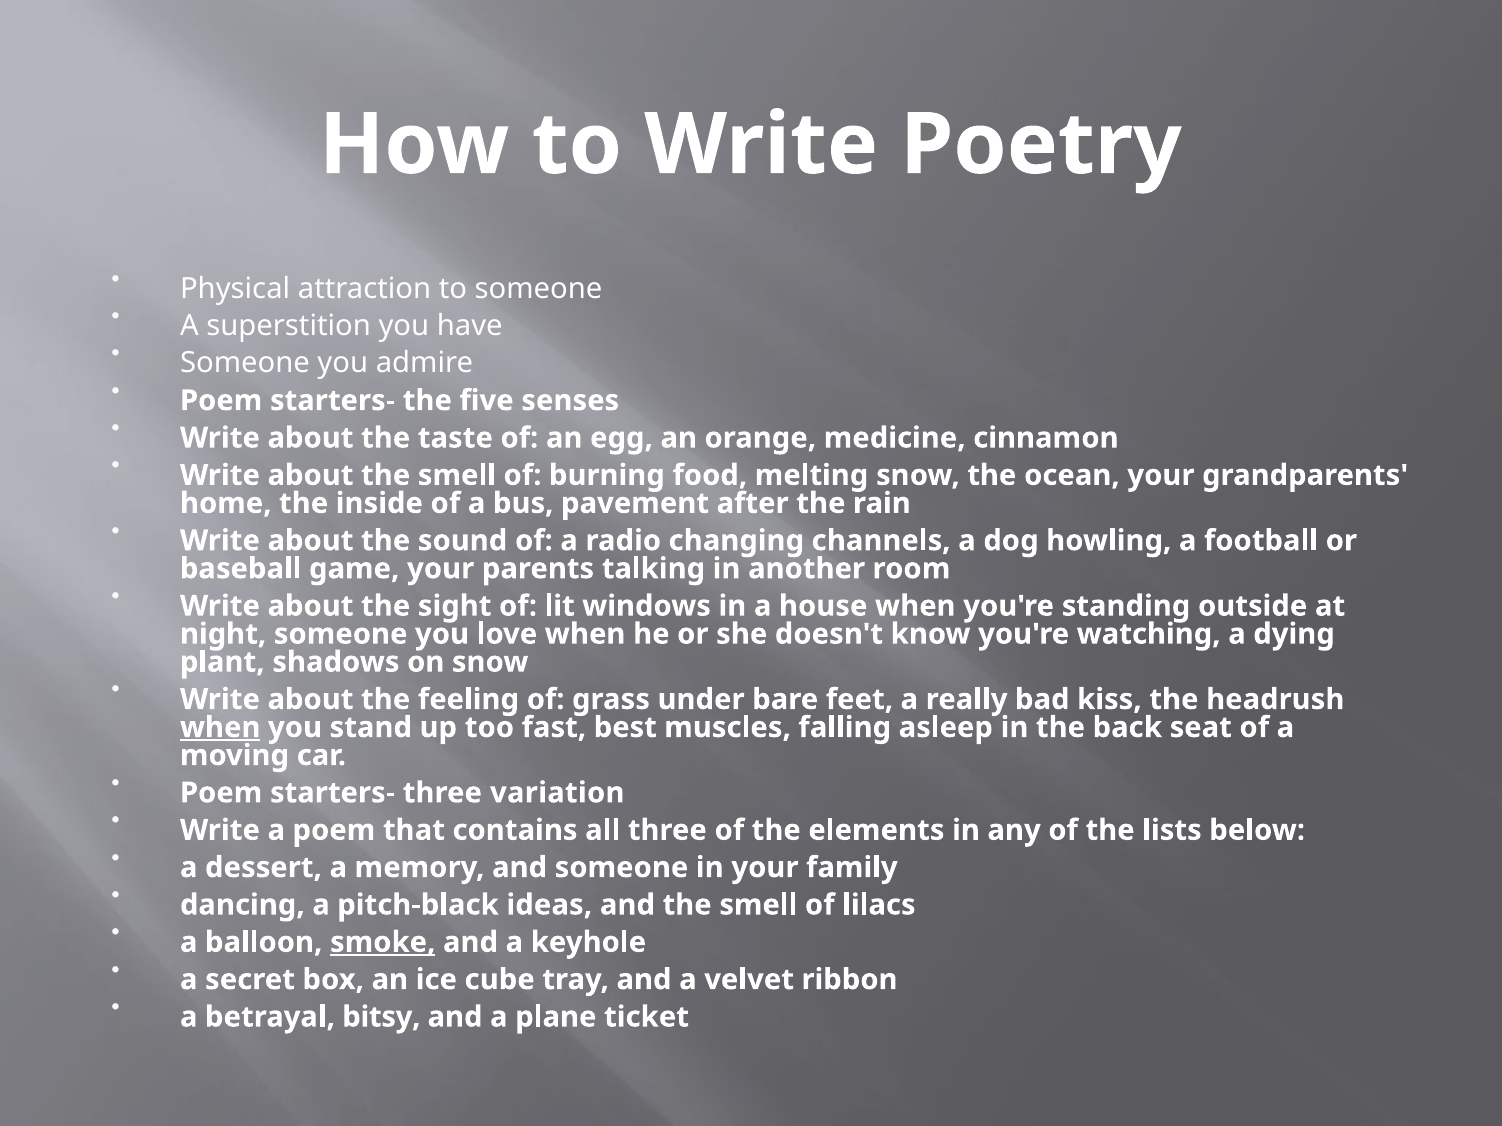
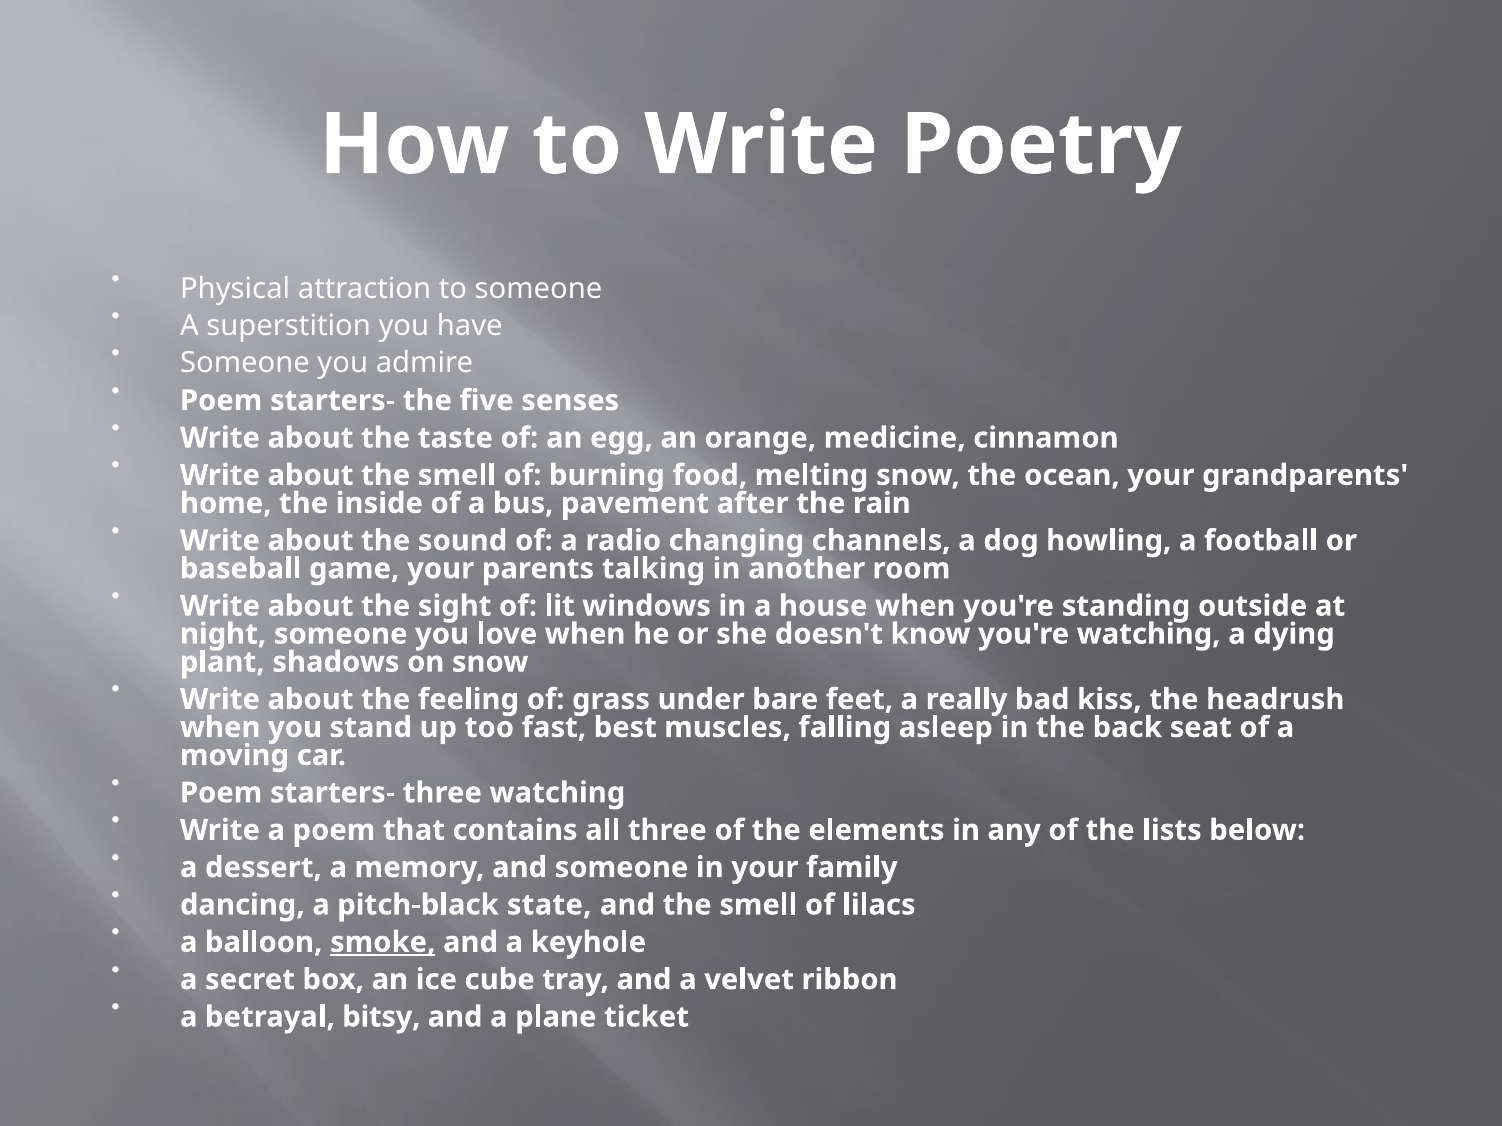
when underline: present -> none (220, 728)
three variation: variation -> watching (557, 793)
ideas: ideas -> state (549, 905)
